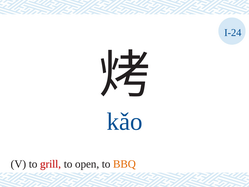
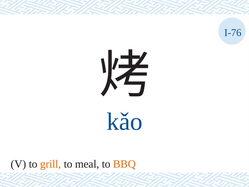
I-24: I-24 -> I-76 (233, 33)
grill colour: red -> orange (51, 164)
open: open -> meal (87, 164)
